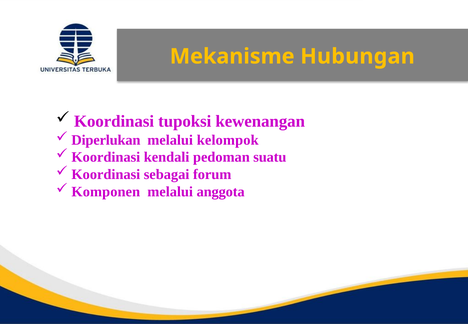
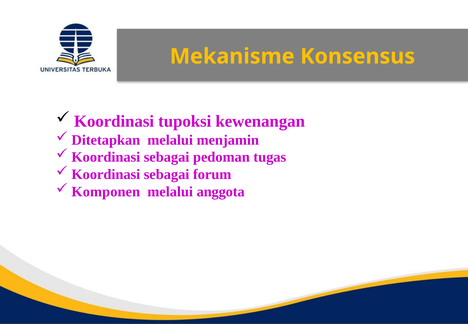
Hubungan: Hubungan -> Konsensus (358, 56)
Diperlukan: Diperlukan -> Ditetapkan (106, 140)
kelompok: kelompok -> menjamin (228, 140)
kendali: kendali -> sebagai (167, 157)
suatu: suatu -> tugas (270, 157)
